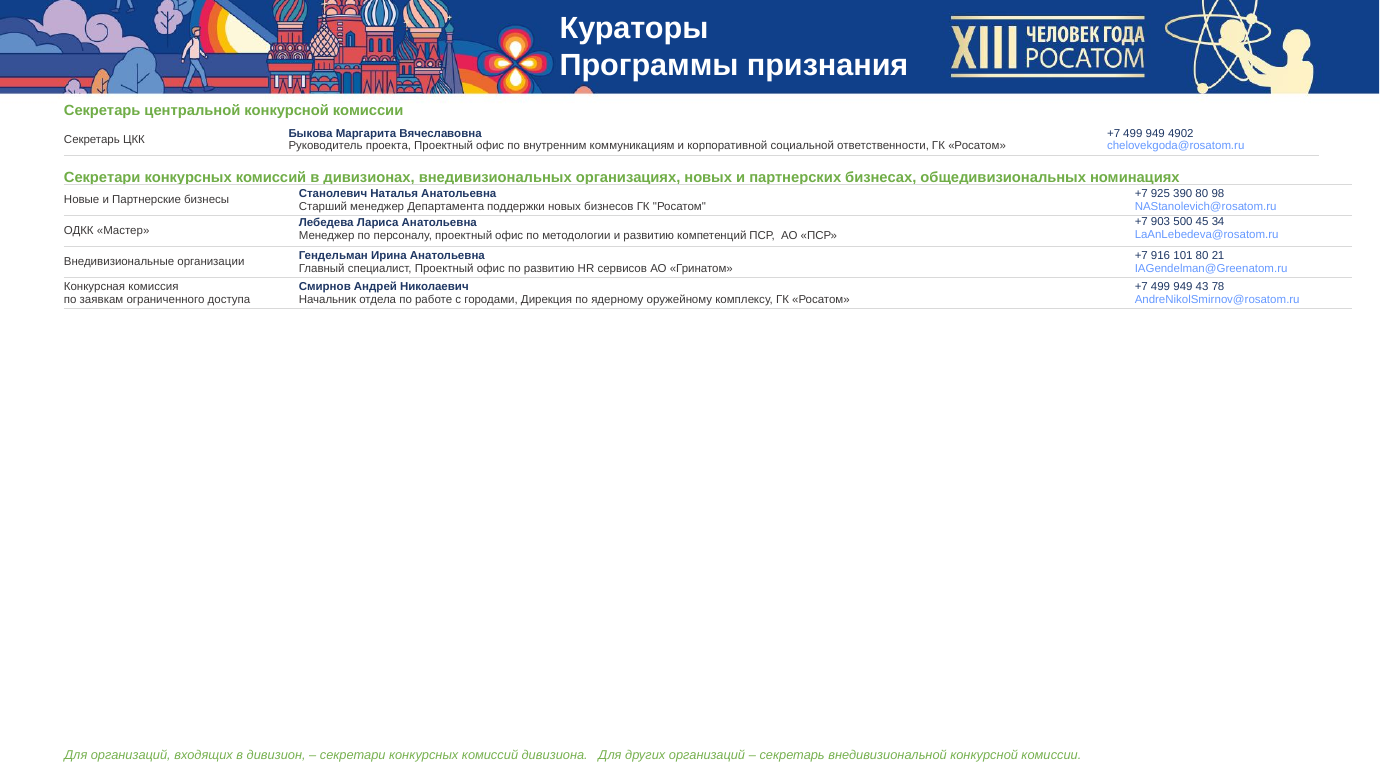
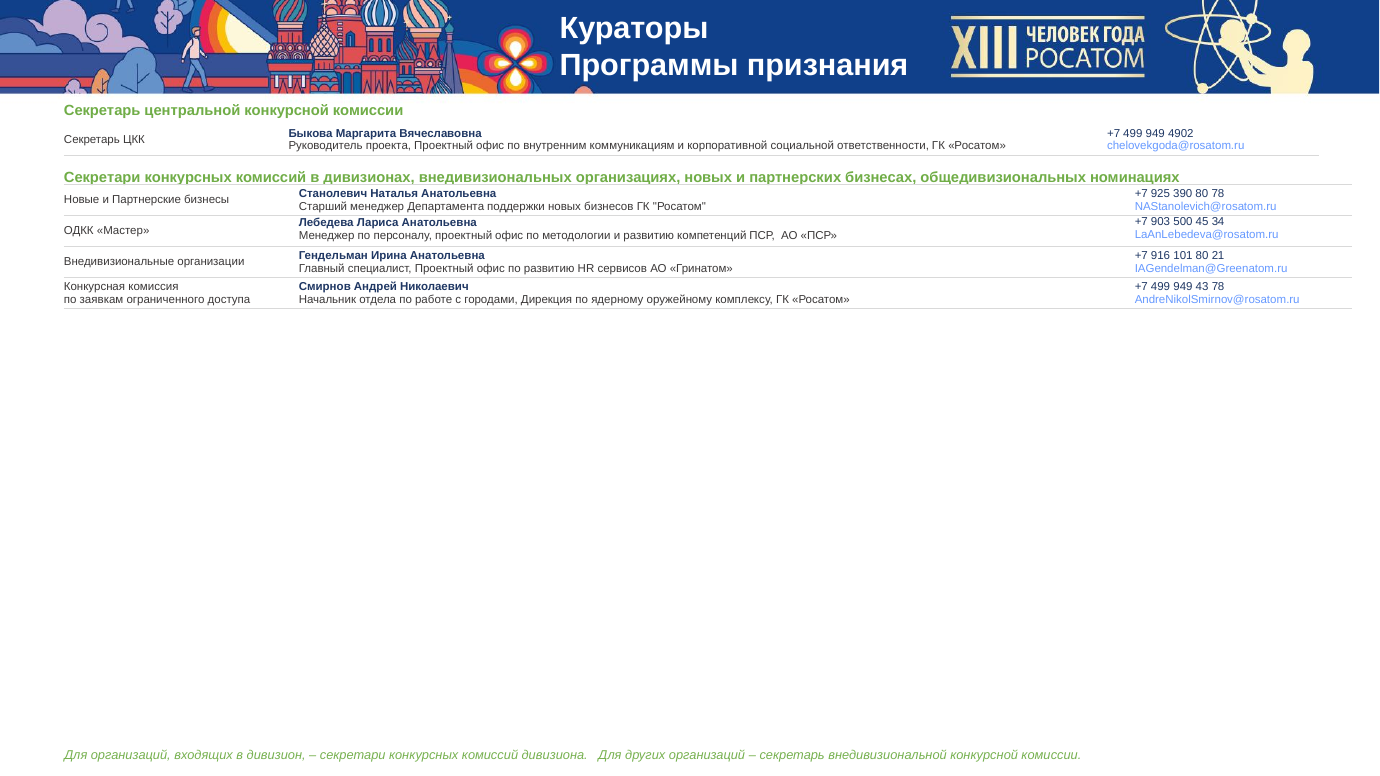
80 98: 98 -> 78 (1218, 194)
